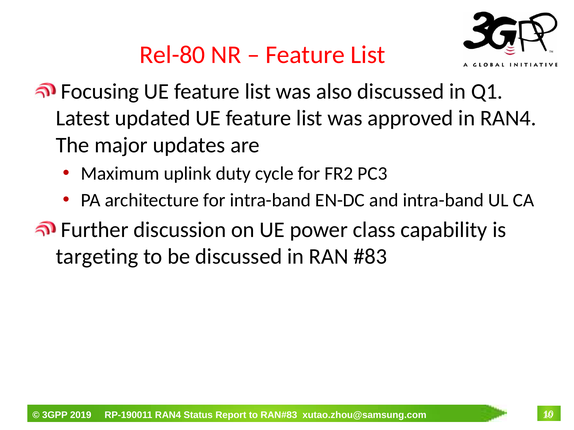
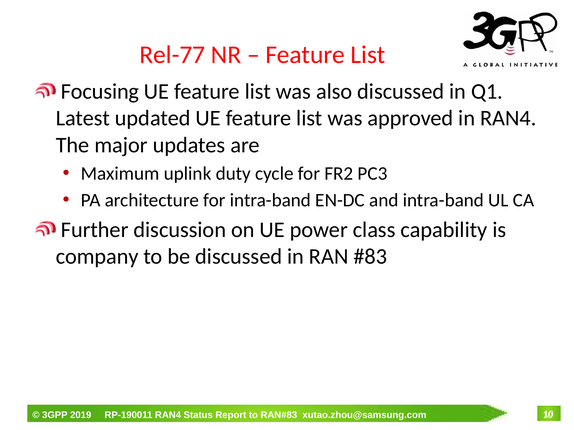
Rel-80: Rel-80 -> Rel-77 (172, 55)
targeting: targeting -> company (97, 257)
